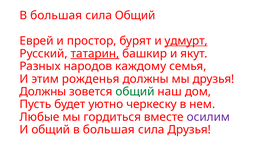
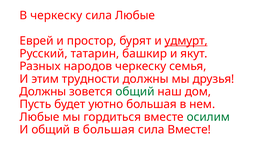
большая: большая -> черкеску (56, 15)
сила Общий: Общий -> Любые (135, 15)
татарин underline: present -> none (95, 54)
народов каждому: каждому -> черкеску (141, 66)
рожденья: рожденья -> трудности (91, 79)
уютно черкеску: черкеску -> большая (152, 104)
осилим colour: purple -> green (208, 117)
сила Друзья: Друзья -> Вместе (189, 130)
